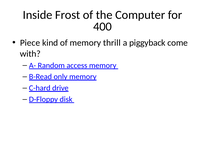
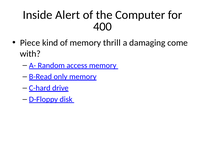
Frost: Frost -> Alert (68, 15)
piggyback: piggyback -> damaging (147, 43)
